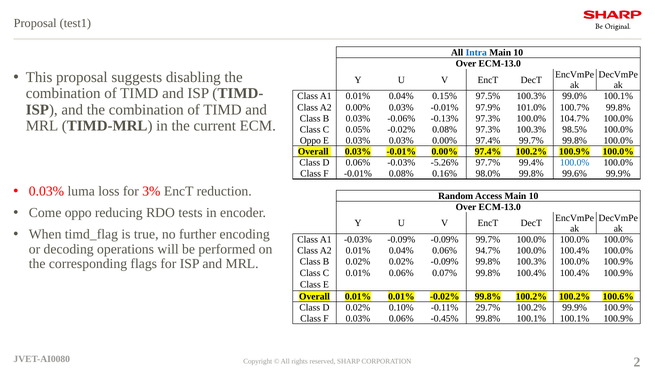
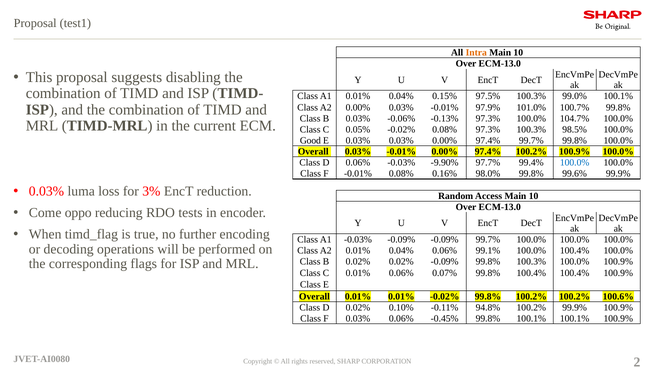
Intra colour: blue -> orange (476, 53)
Oppo: Oppo -> Good (310, 141)
-5.26%: -5.26% -> -9.90% (445, 163)
94.7%: 94.7% -> 99.1% (488, 251)
29.7%: 29.7% -> 94.8% (488, 308)
